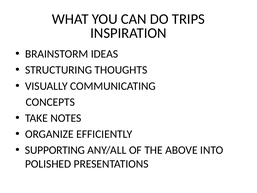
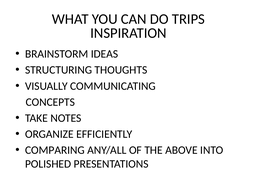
SUPPORTING: SUPPORTING -> COMPARING (55, 150)
